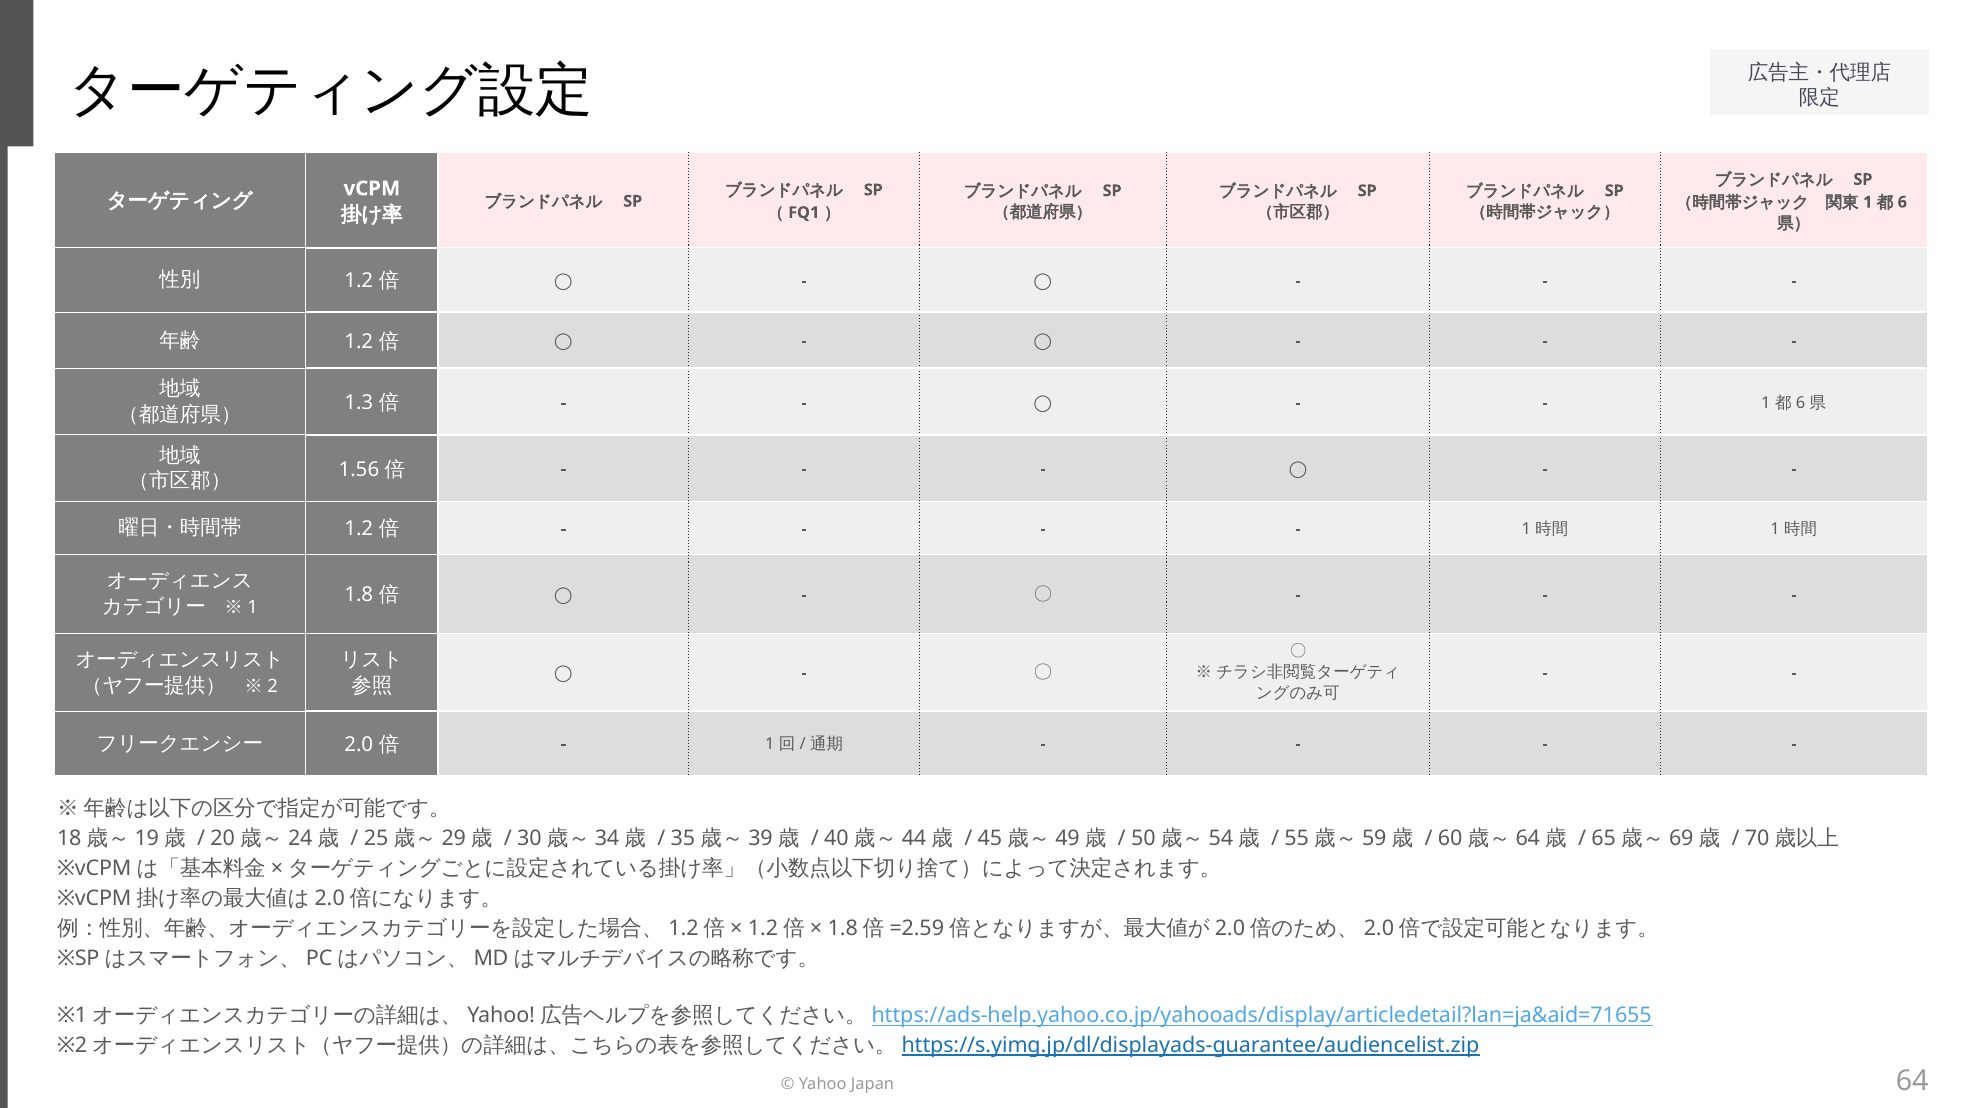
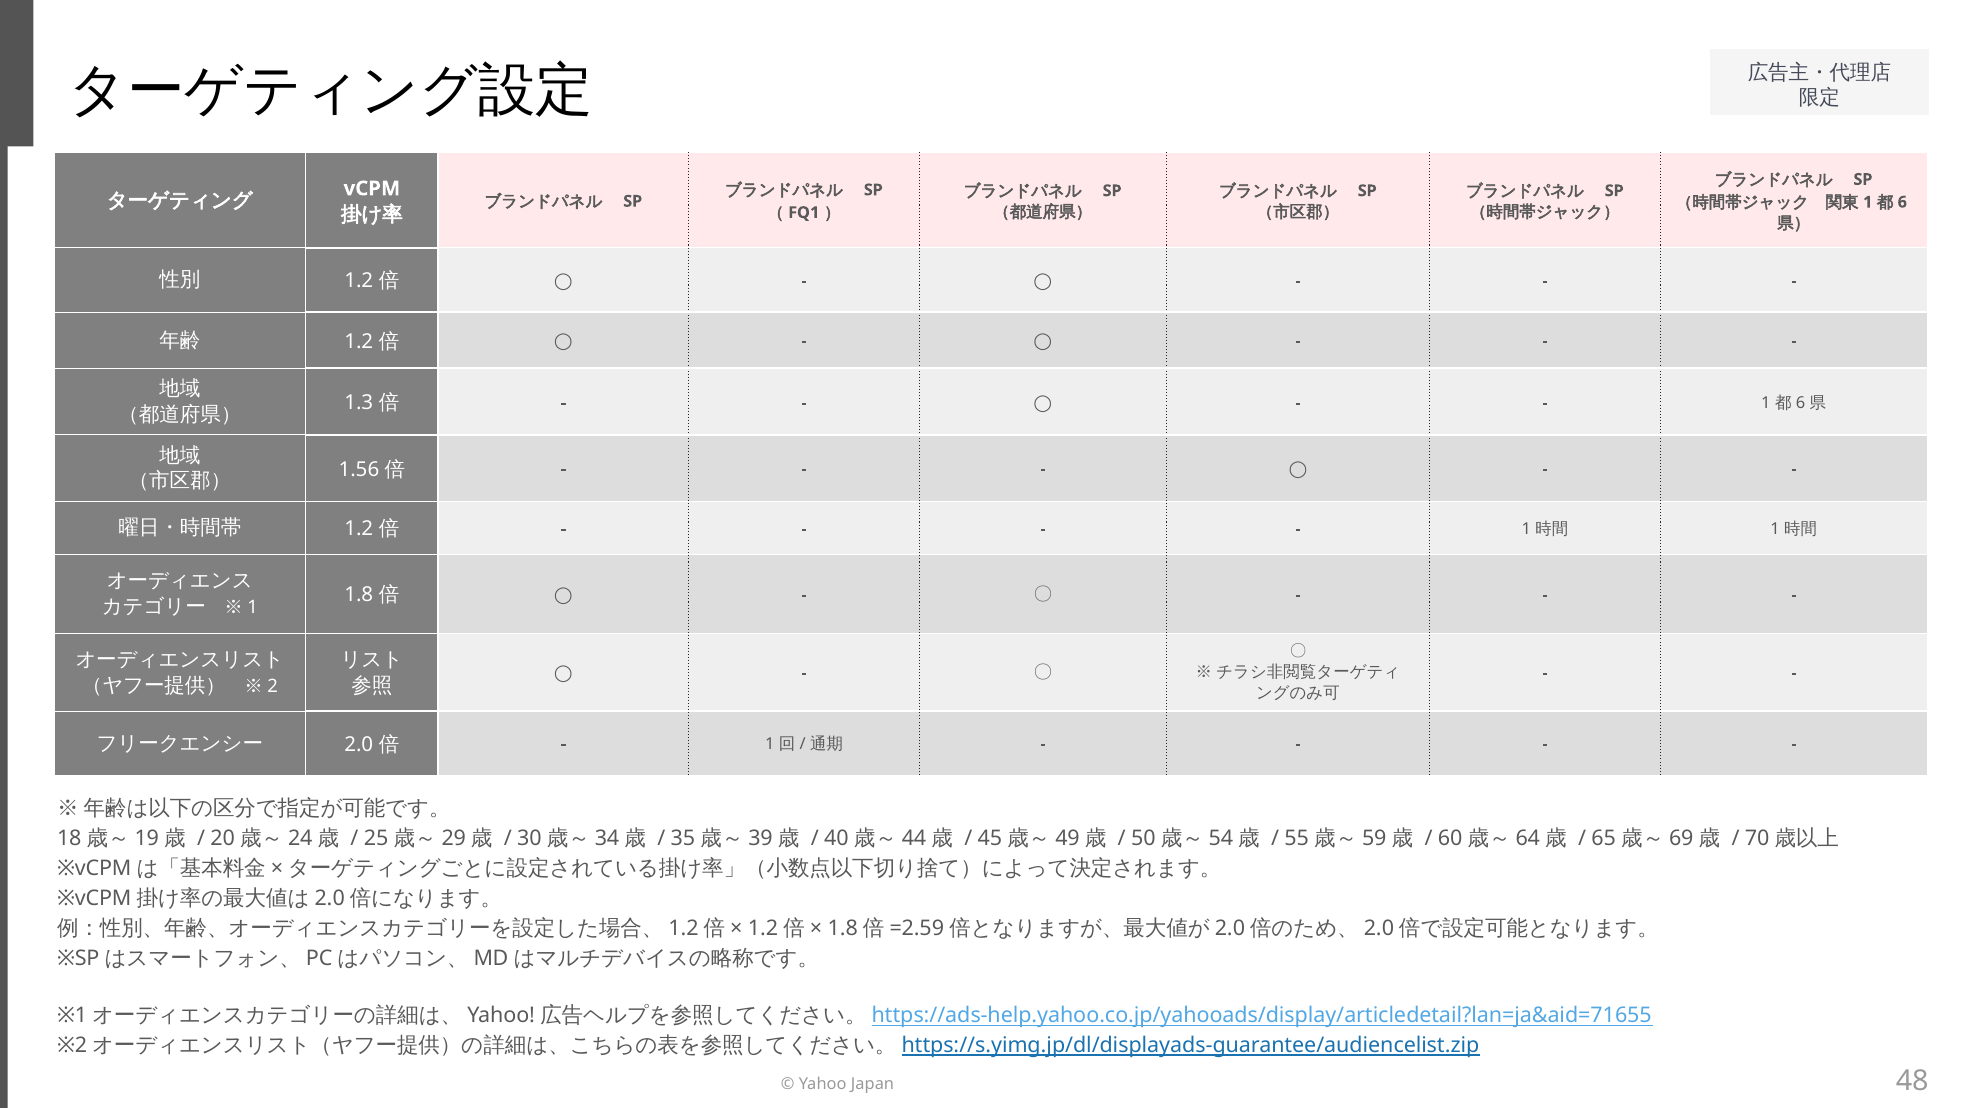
64: 64 -> 48 (1912, 1081)
